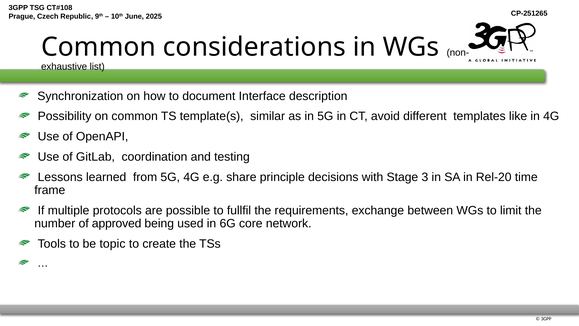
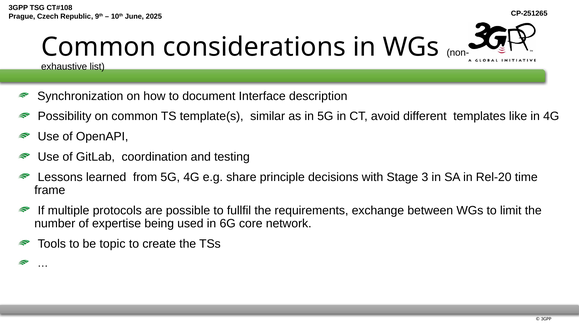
approved: approved -> expertise (117, 223)
